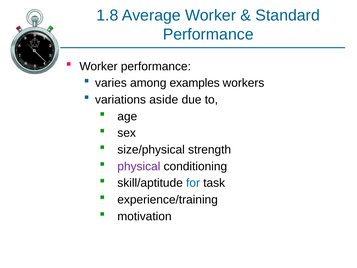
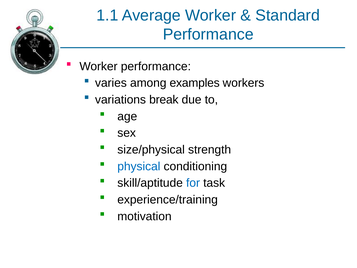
1.8: 1.8 -> 1.1 (107, 15)
aside: aside -> break (164, 100)
physical colour: purple -> blue (139, 166)
